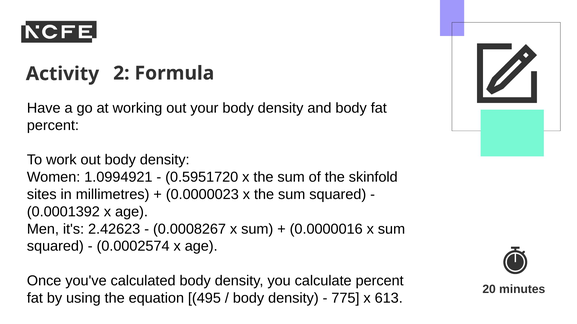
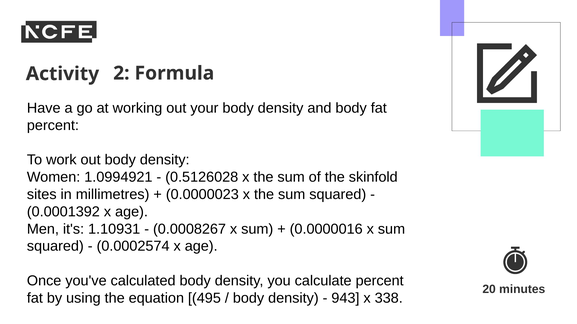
0.5951720: 0.5951720 -> 0.5126028 (202, 177)
2.42623: 2.42623 -> 1.10931 (114, 229)
775: 775 -> 943 (345, 299)
613: 613 -> 338 (389, 299)
